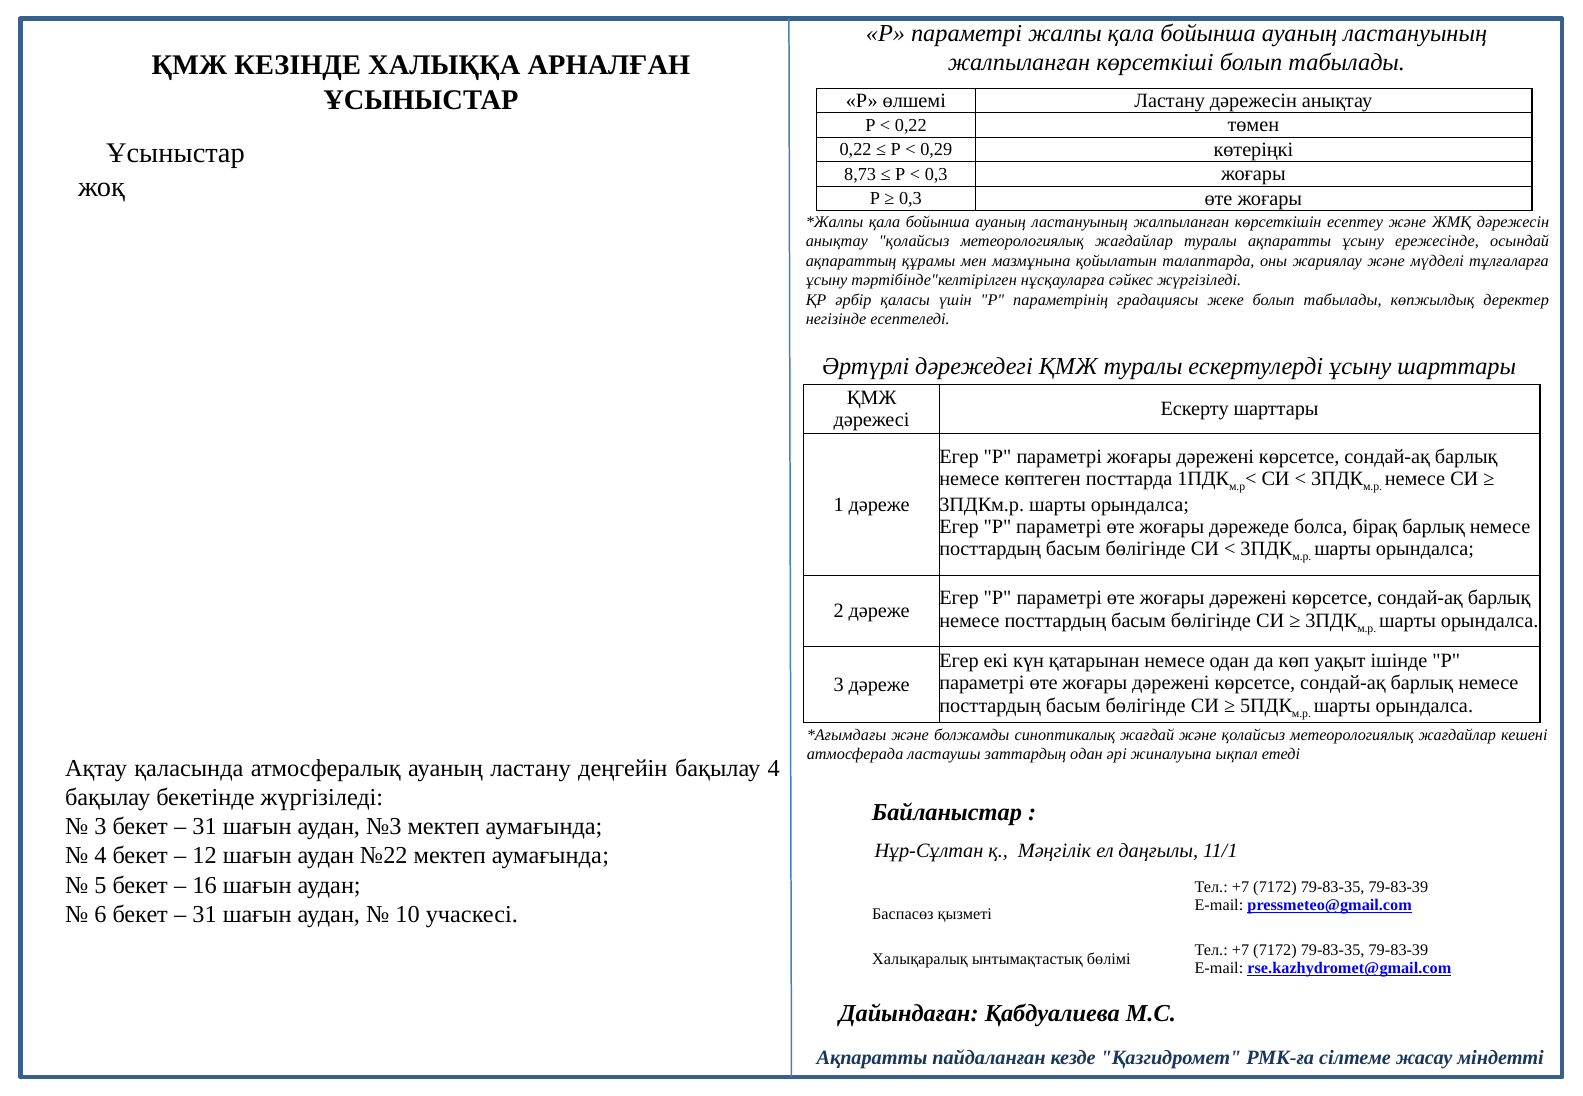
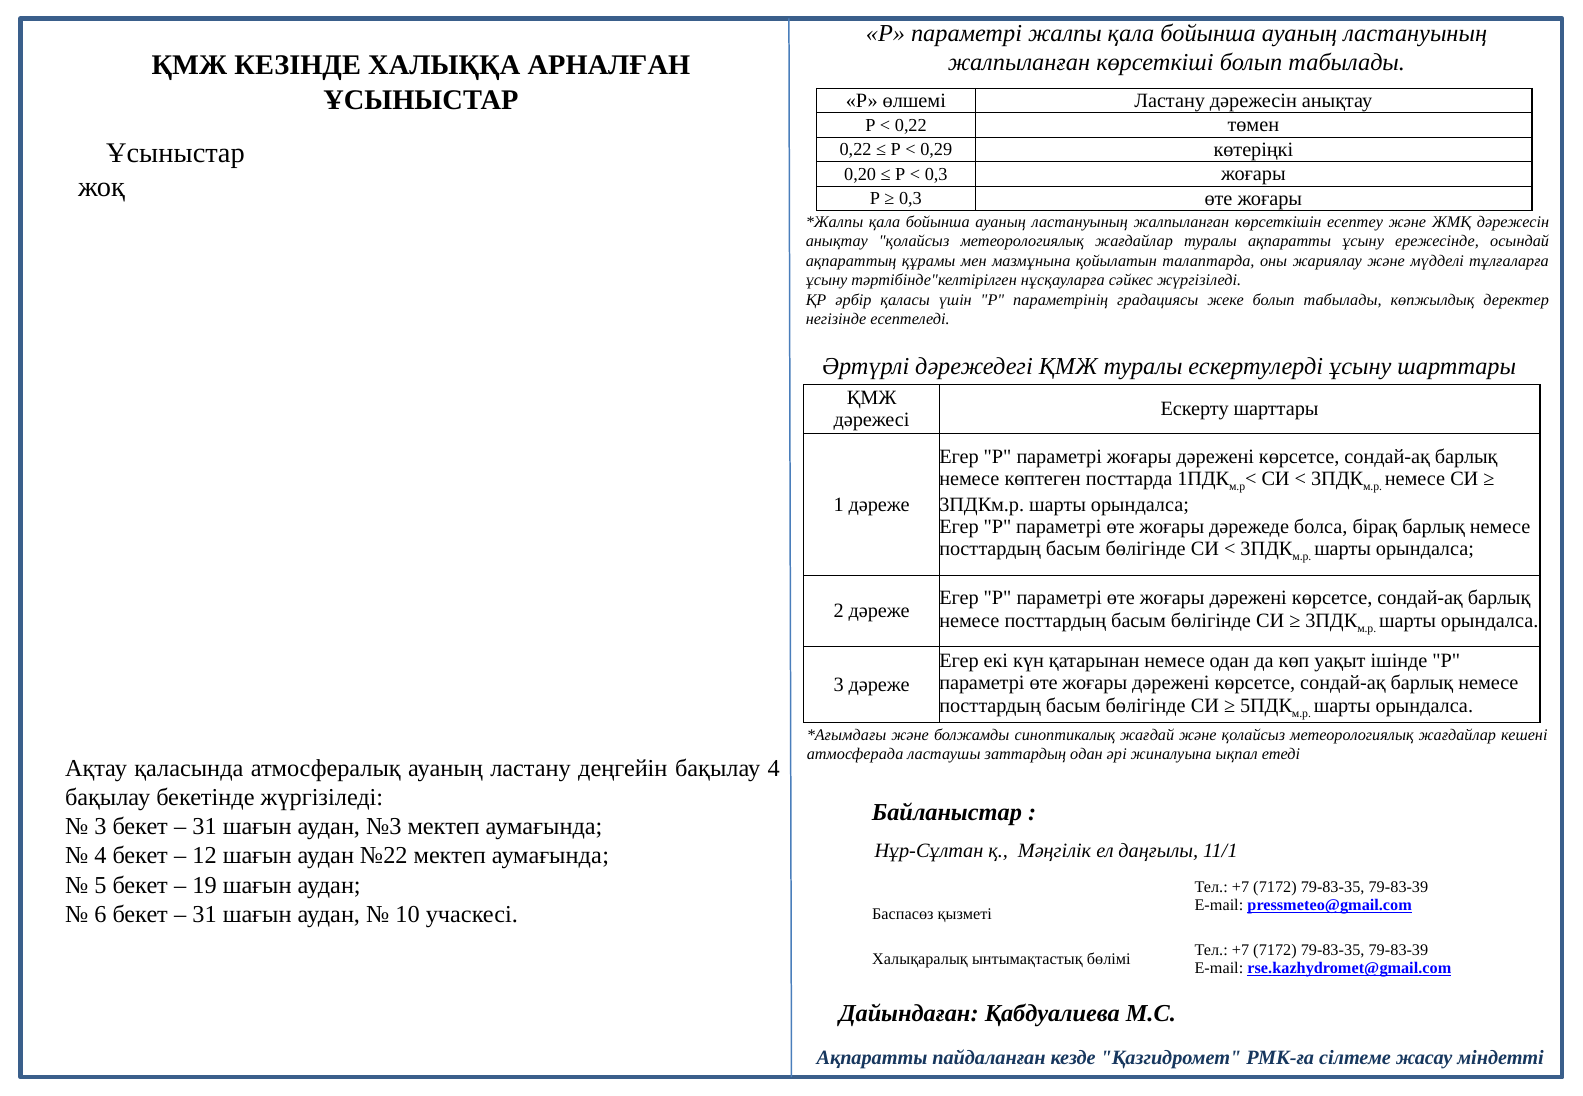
8,73: 8,73 -> 0,20 (860, 174)
16: 16 -> 19 (205, 885)
